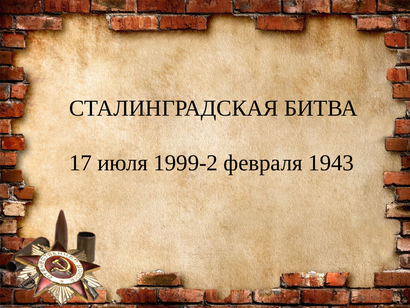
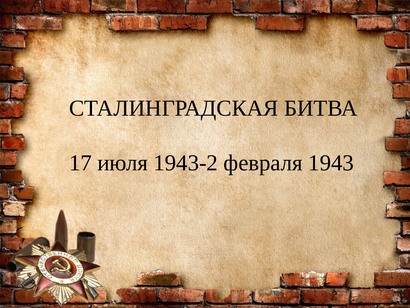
1999-2: 1999-2 -> 1943-2 (186, 163)
